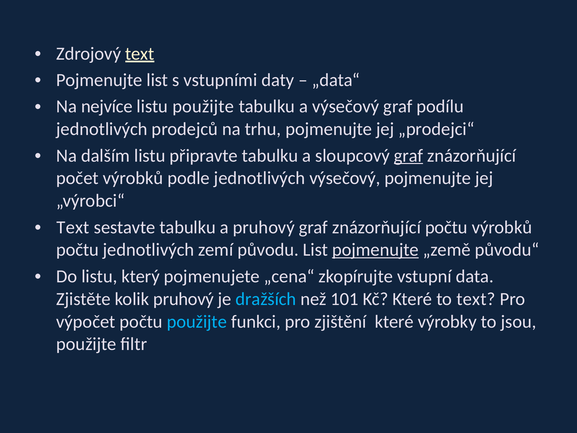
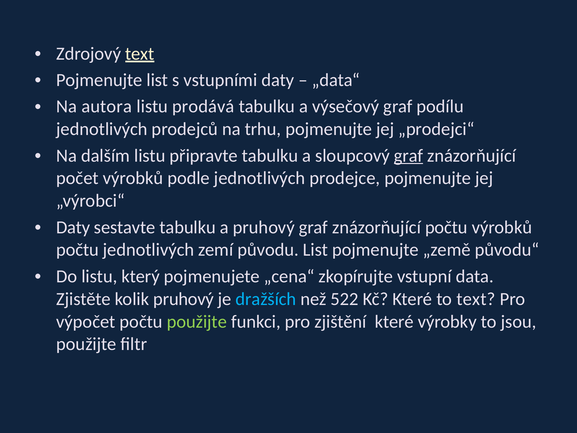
nejvíce: nejvíce -> autora (107, 106)
listu použijte: použijte -> prodává (203, 106)
jednotlivých výsečový: výsečový -> prodejce (345, 178)
Text: Text -> Daty (73, 227)
pojmenujte underline: present -> none (375, 250)
101: 101 -> 522 (344, 299)
použijte colour: light blue -> light green (197, 321)
